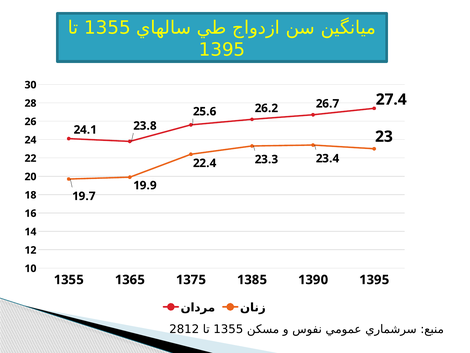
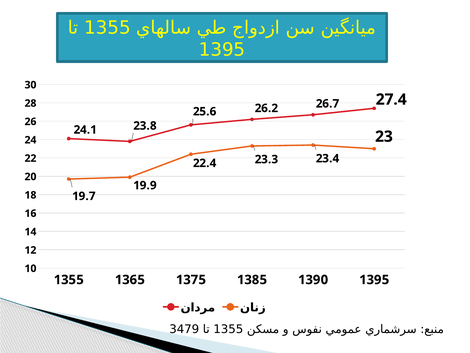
2812: 2812 -> 3479 (184, 329)
